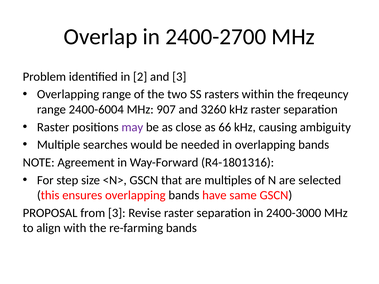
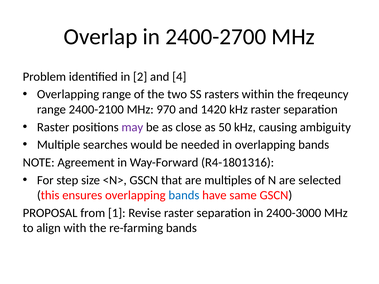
and 3: 3 -> 4 (179, 77)
2400-6004: 2400-6004 -> 2400-2100 (96, 110)
907: 907 -> 970 (166, 110)
3260: 3260 -> 1420 (214, 110)
66: 66 -> 50 (225, 127)
bands colour: black -> blue (184, 195)
from 3: 3 -> 1 (117, 213)
